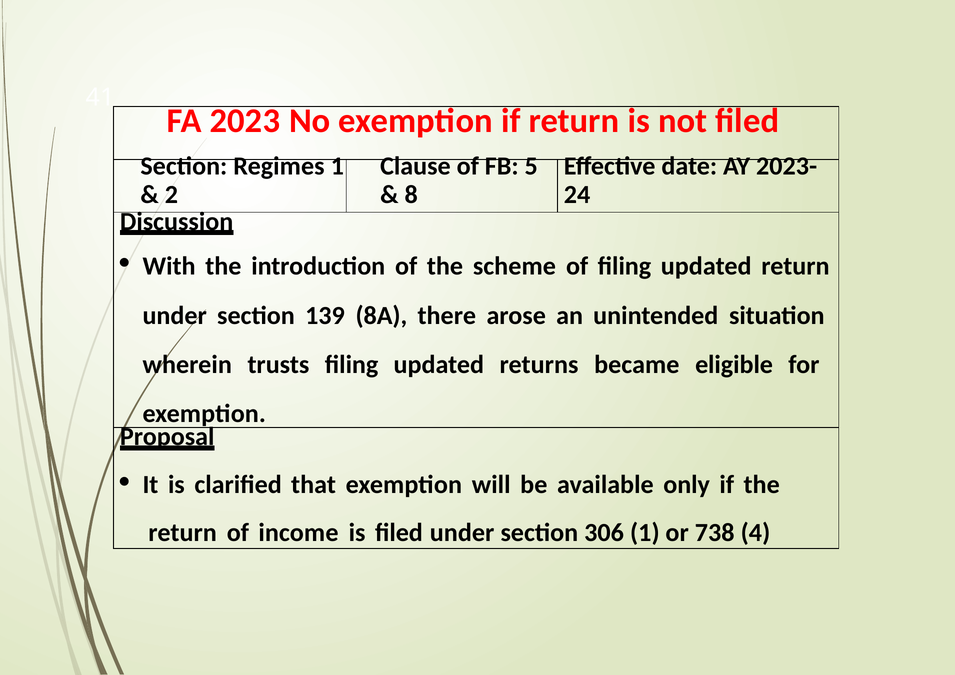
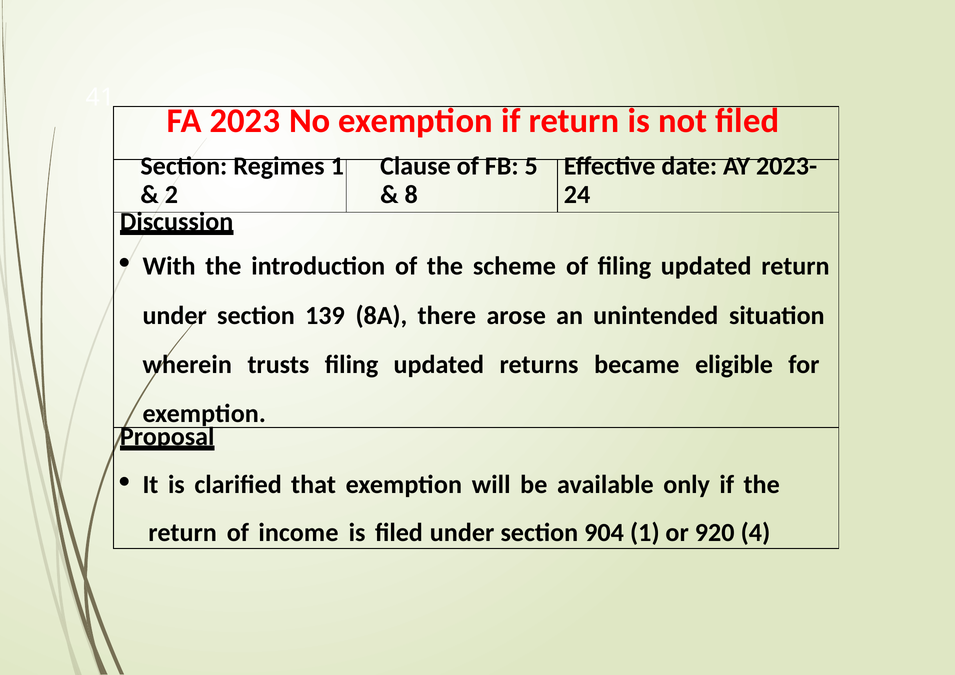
306: 306 -> 904 (604, 533)
738: 738 -> 920 (715, 533)
